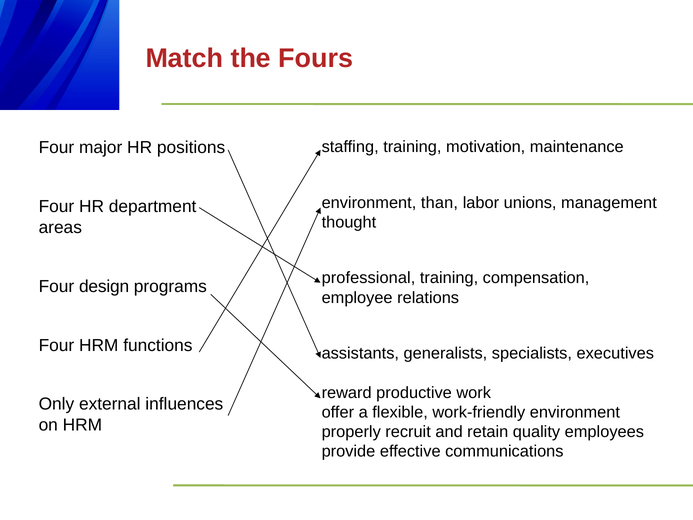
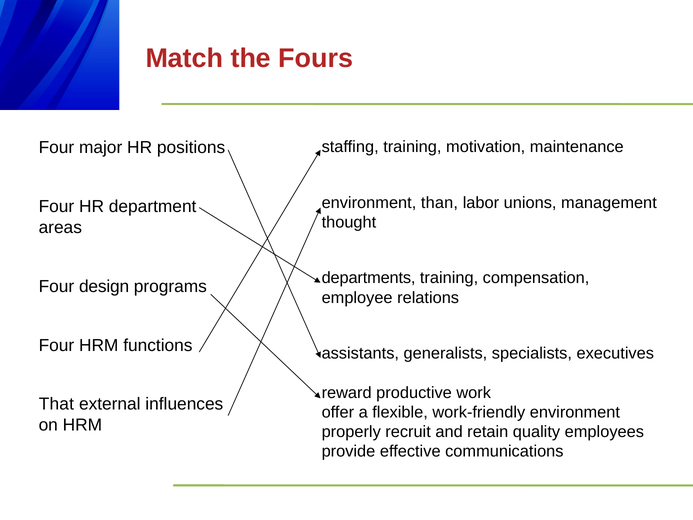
professional: professional -> departments (369, 278)
Only: Only -> That (56, 404)
